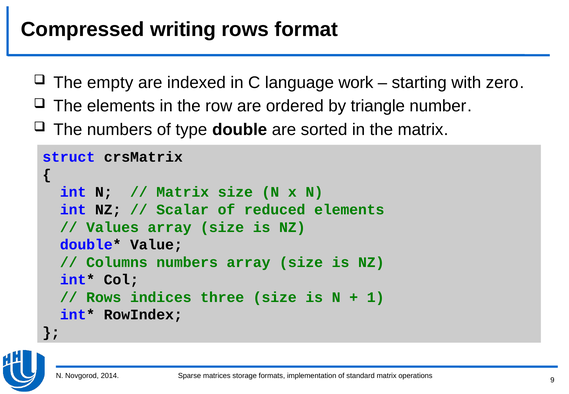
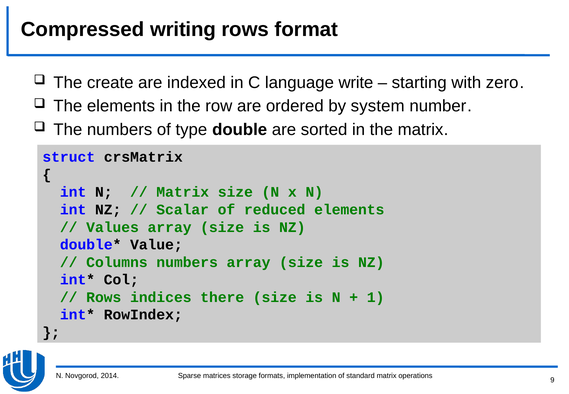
empty: empty -> create (110, 83)
work: work -> write (356, 83)
triangle: triangle -> system (378, 106)
three: three -> there (222, 297)
